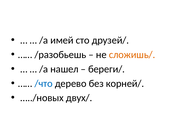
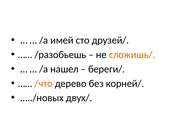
/что colour: blue -> orange (44, 83)
